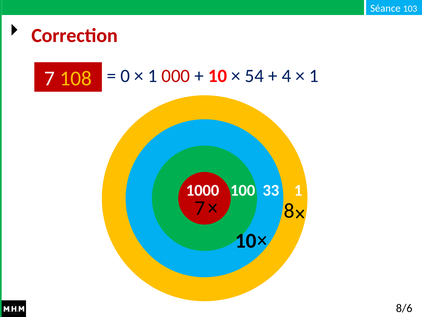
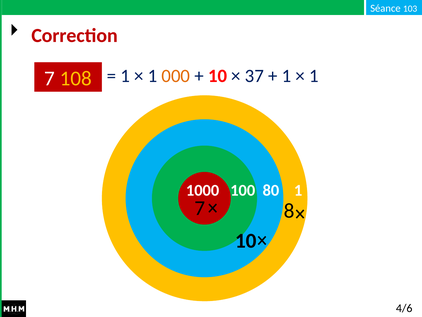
0: 0 -> 1 (125, 76)
000 colour: red -> orange (176, 76)
54: 54 -> 37 (254, 76)
4: 4 -> 1 (286, 76)
33: 33 -> 80 (271, 190)
8/6: 8/6 -> 4/6 (404, 308)
